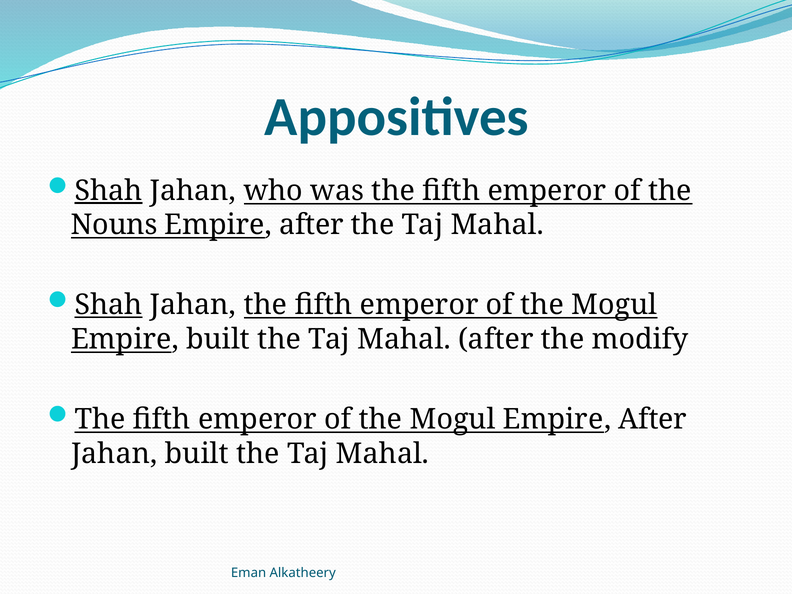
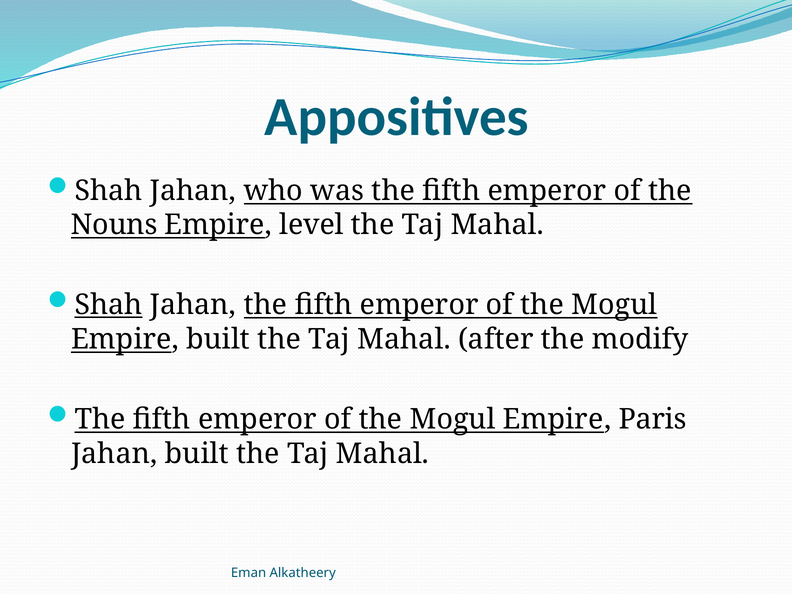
Shah underline: present -> none (109, 191)
after: after -> level (312, 225)
Mogul Empire After: After -> Paris (653, 419)
